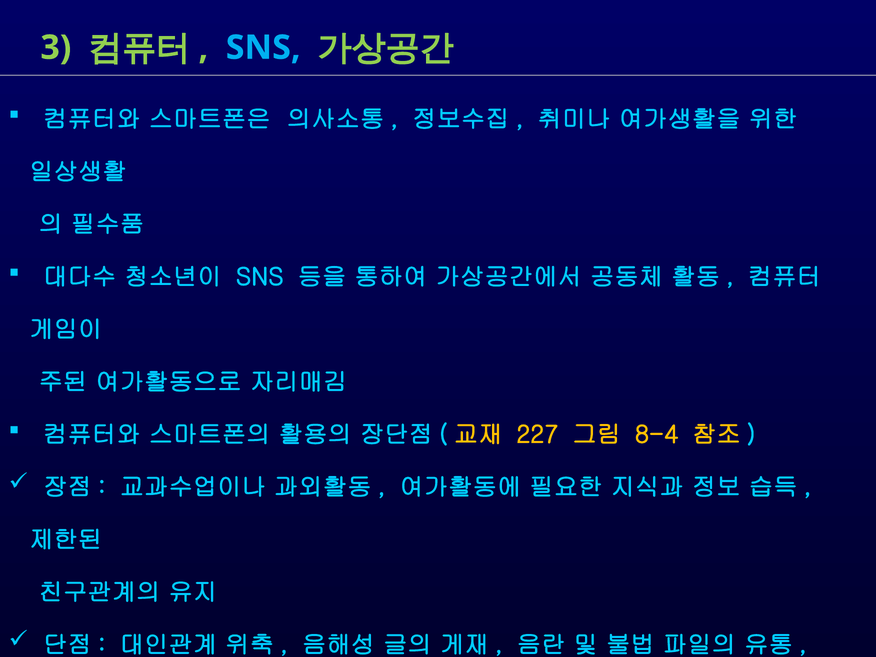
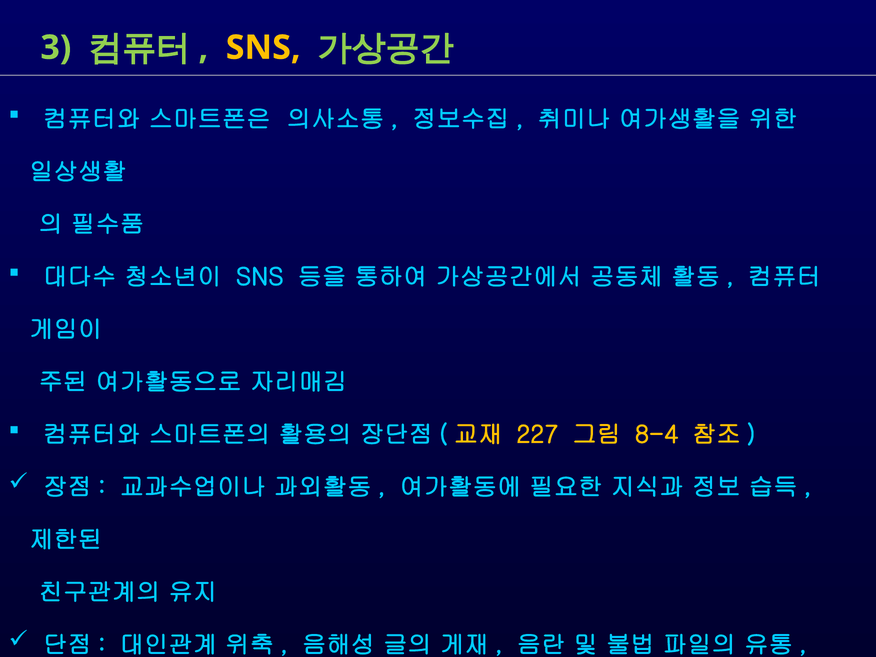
SNS colour: light blue -> yellow (263, 48)
